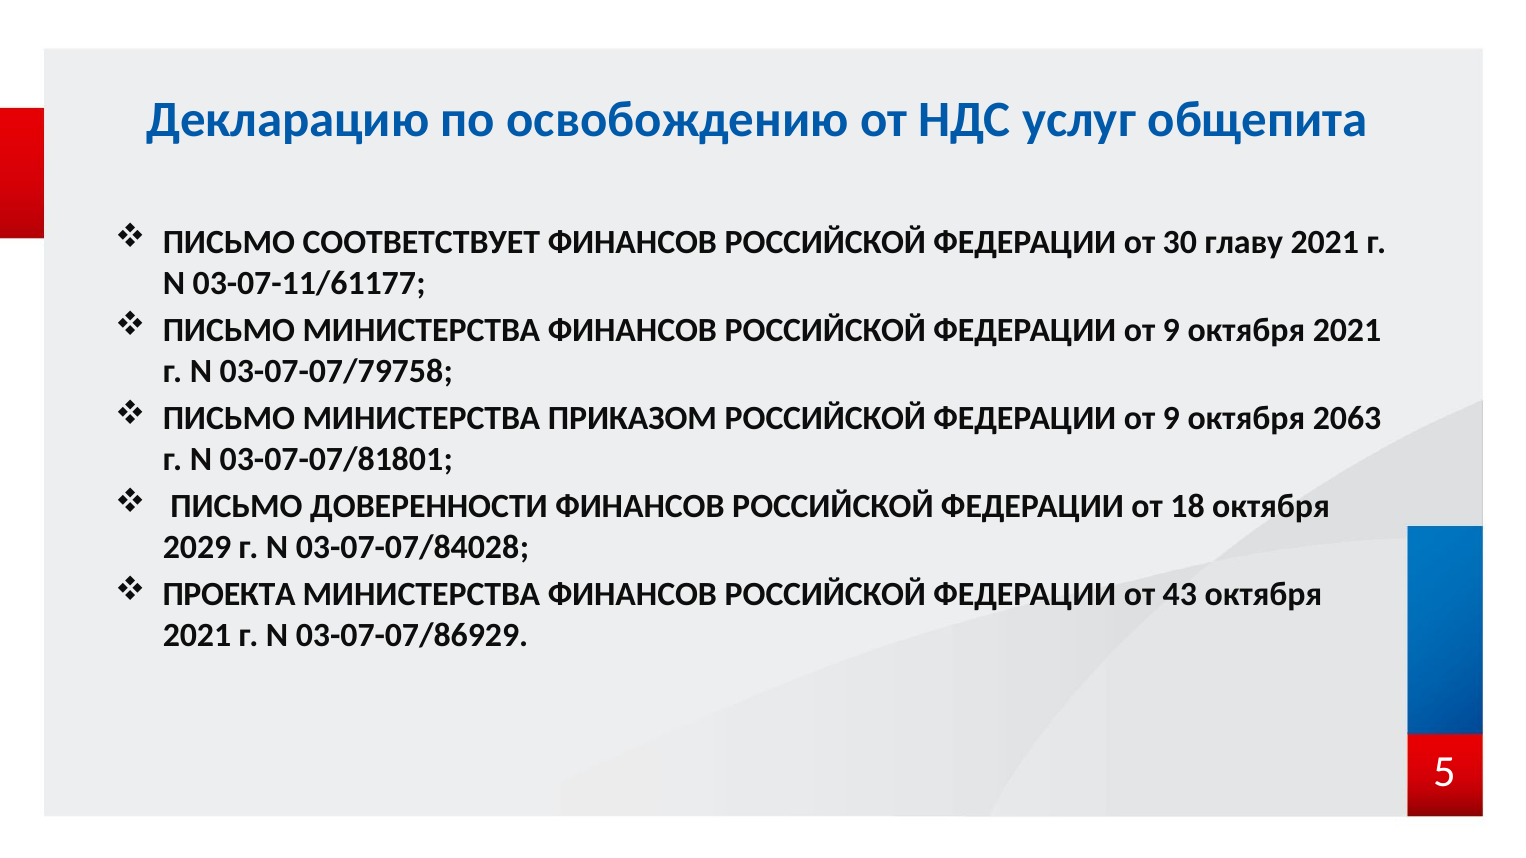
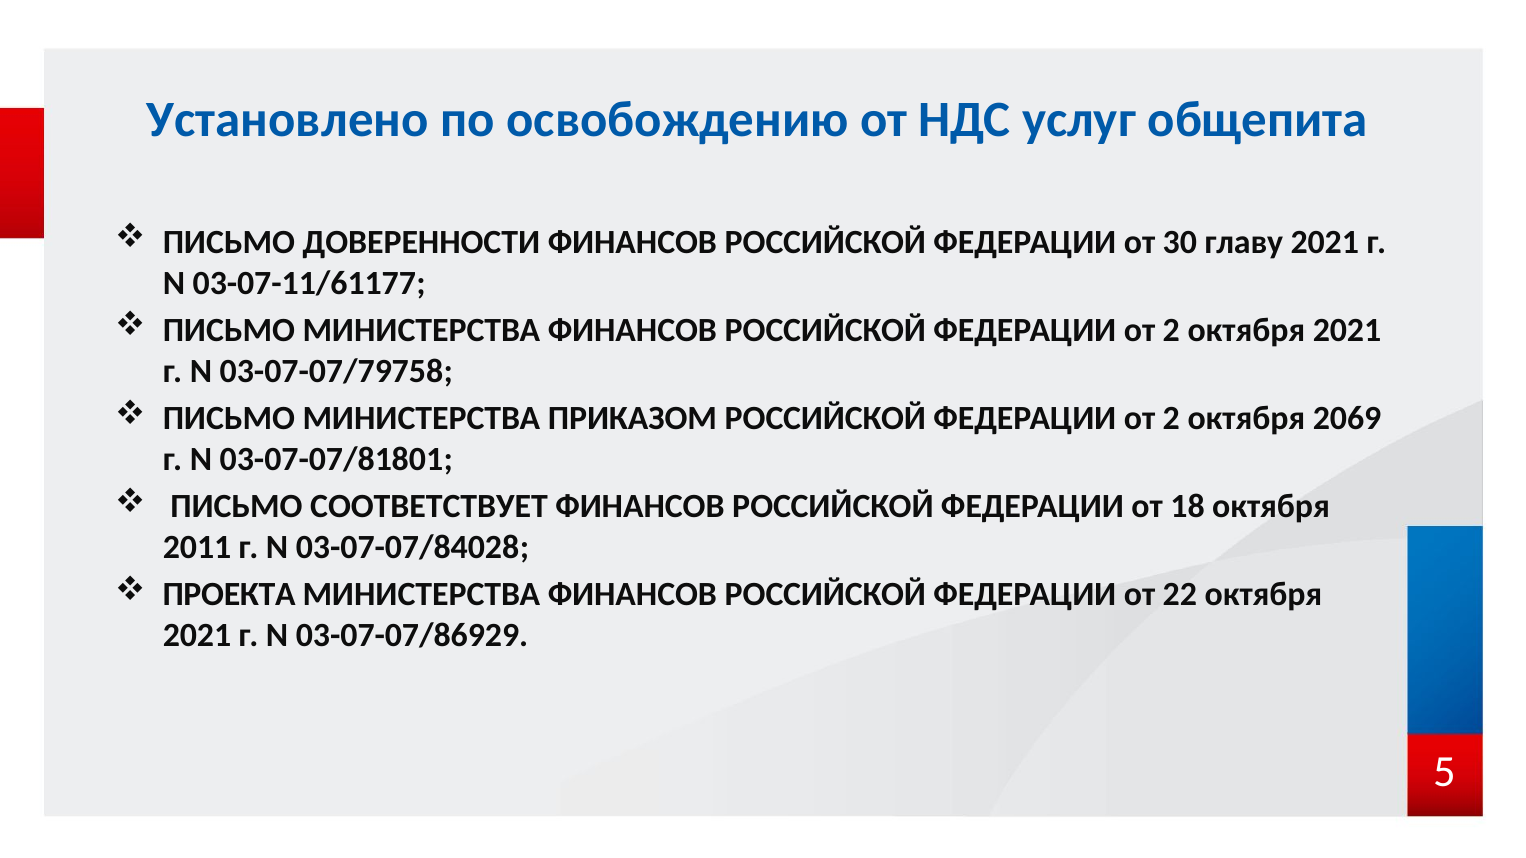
Декларацию: Декларацию -> Установлено (288, 120)
СООТВЕТСТВУЕТ: СООТВЕТСТВУЕТ -> ДОВЕРЕННОСТИ (421, 242)
9: 9 -> 2 (1171, 330)
9: 9 -> 2 (1171, 419)
2063: 2063 -> 2069 (1347, 419)
ДОВЕРЕННОСТИ: ДОВЕРЕННОСТИ -> СООТВЕТСТВУЕТ (429, 507)
2029: 2029 -> 2011 (197, 547)
43: 43 -> 22 (1180, 595)
